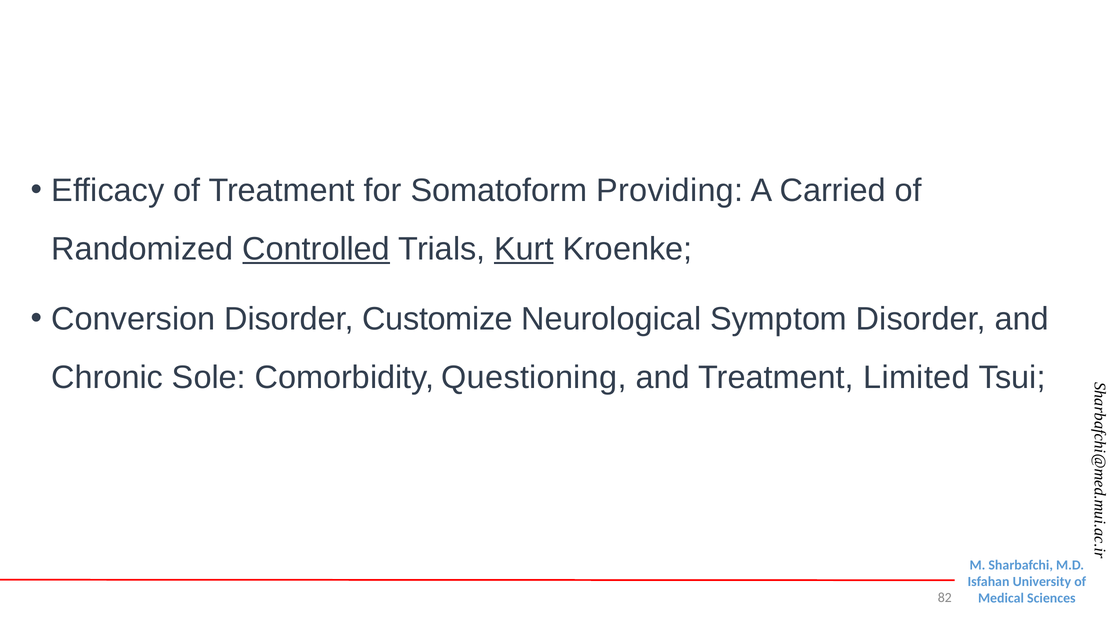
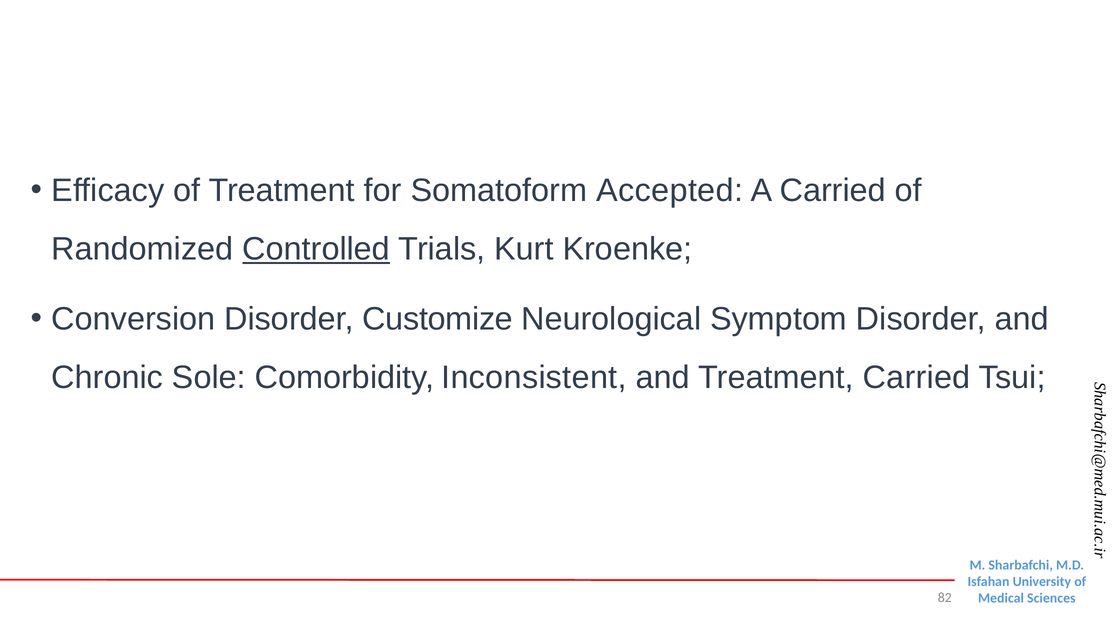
Providing: Providing -> Accepted (670, 191)
Kurt underline: present -> none (524, 249)
Questioning: Questioning -> Inconsistent (534, 378)
Treatment Limited: Limited -> Carried (917, 378)
